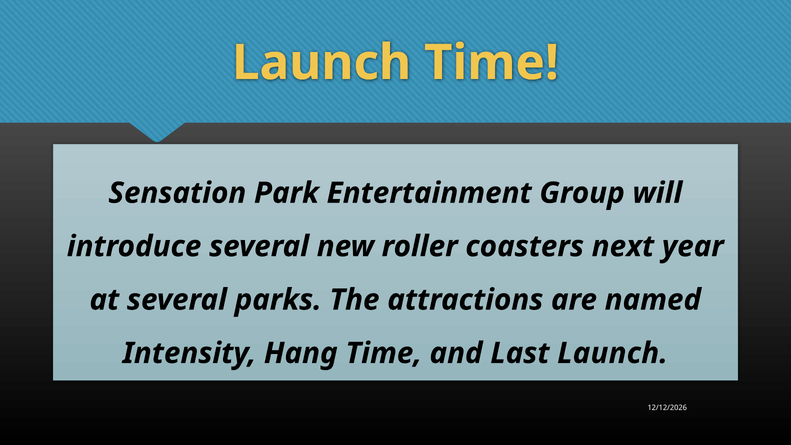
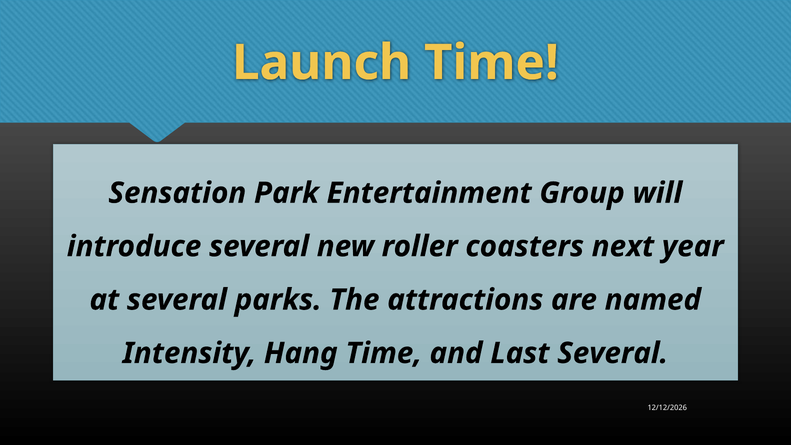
Last Launch: Launch -> Several (613, 353)
